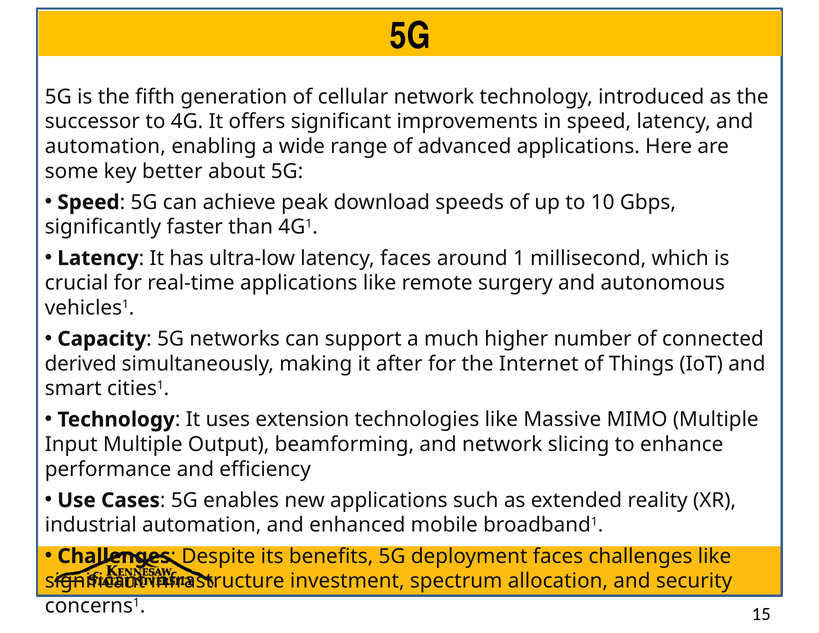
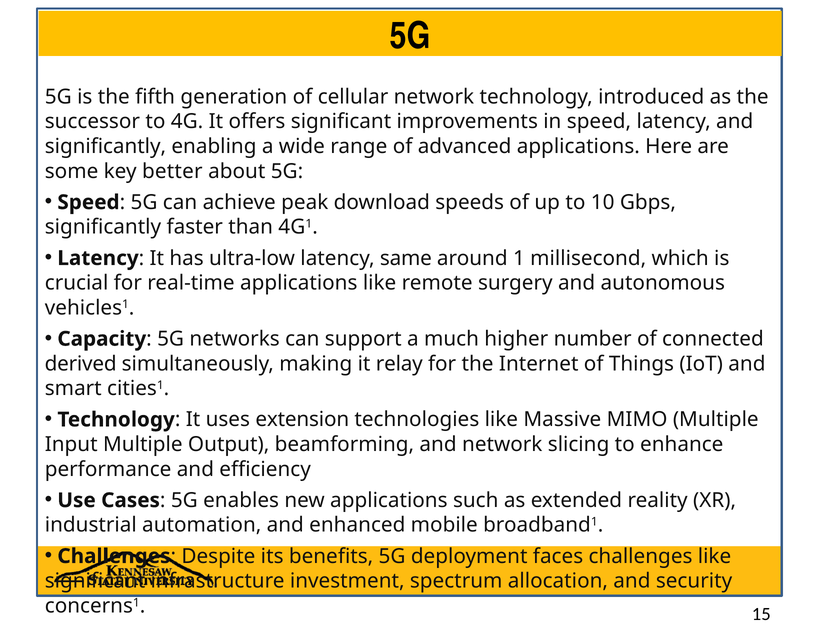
automation: automation -> significantly (105, 146)
latency faces: faces -> same (406, 258)
after: after -> relay (399, 364)
